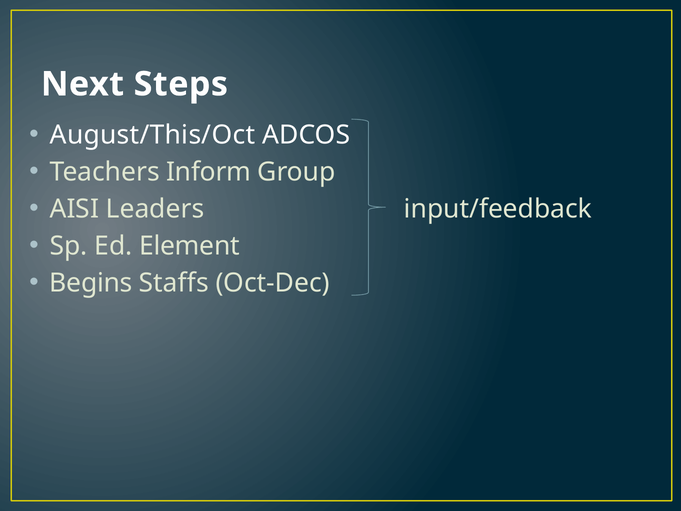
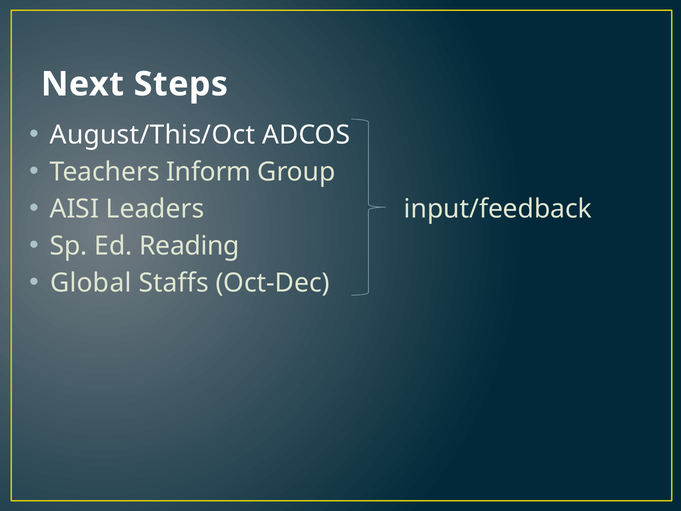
Element: Element -> Reading (189, 246)
Begins: Begins -> Global (91, 283)
